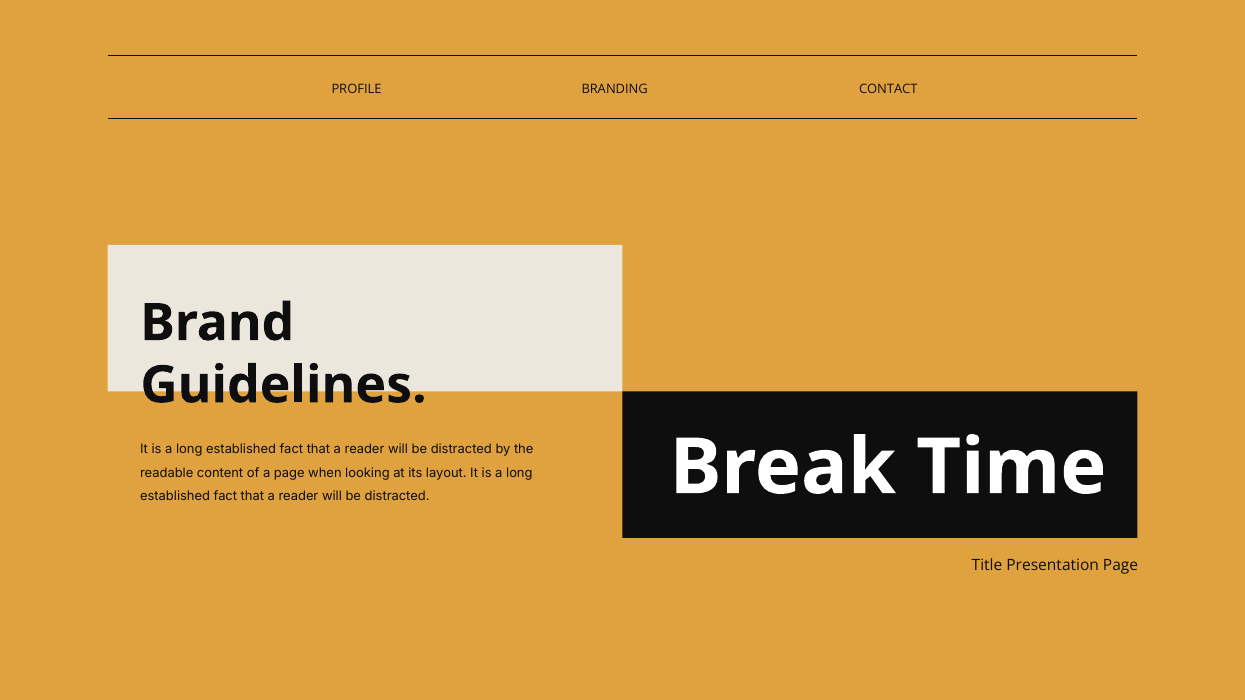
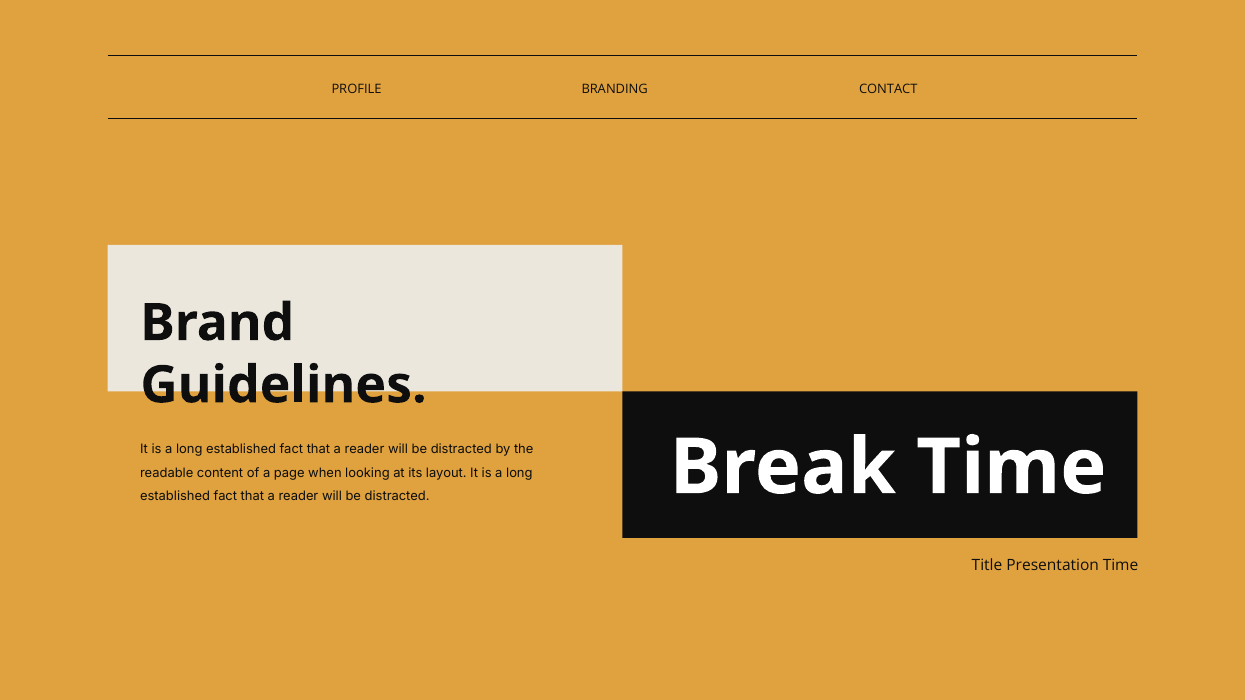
Presentation Page: Page -> Time (1121, 566)
